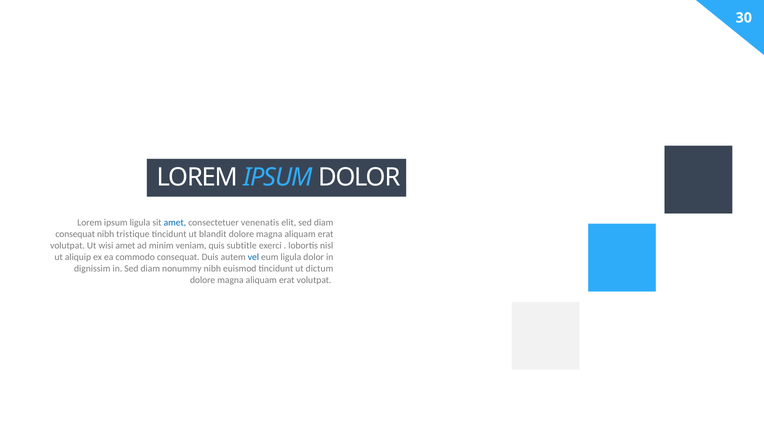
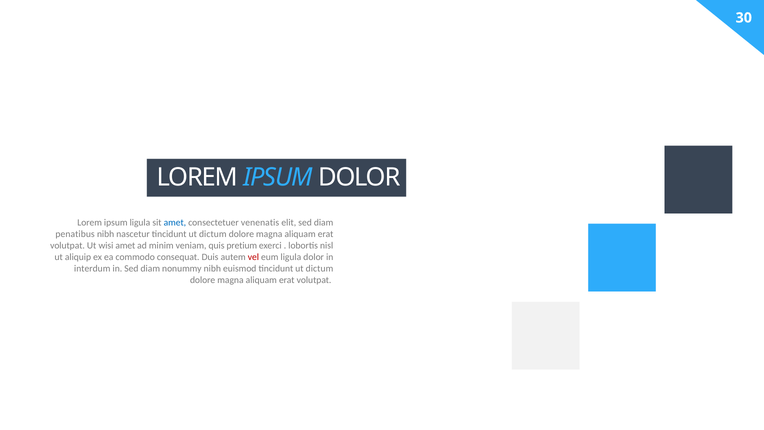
consequat: consequat -> penatibus (75, 234)
tristique: tristique -> nascetur (133, 234)
blandit: blandit -> dictum (213, 234)
subtitle: subtitle -> pretium (242, 245)
vel colour: blue -> red (253, 257)
dignissim: dignissim -> interdum (92, 268)
